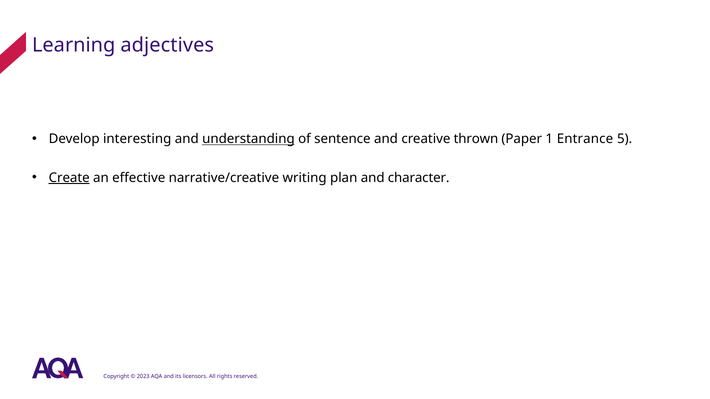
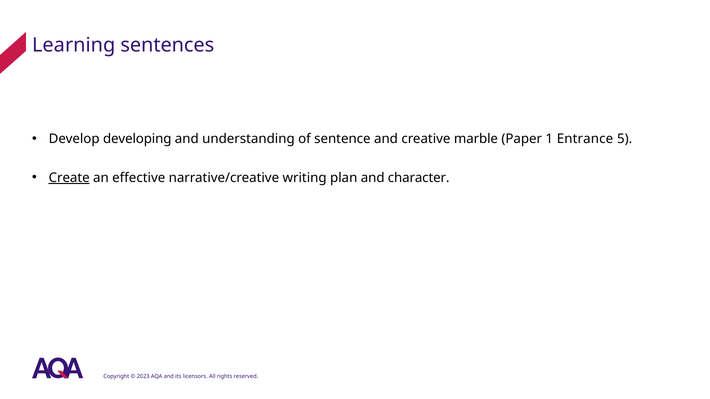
adjectives: adjectives -> sentences (167, 45)
interesting: interesting -> developing (137, 139)
understanding underline: present -> none (248, 139)
thrown: thrown -> marble (476, 139)
